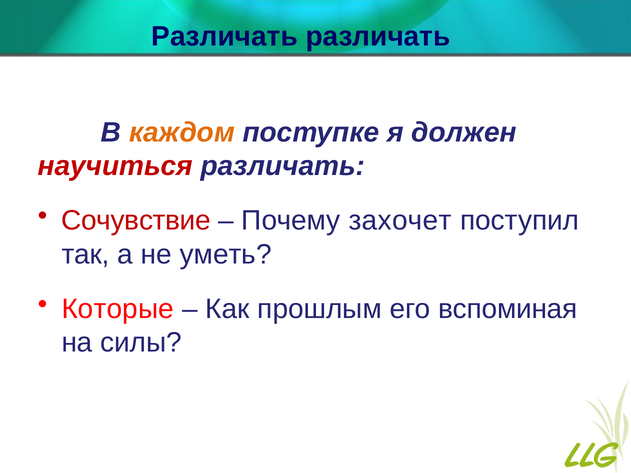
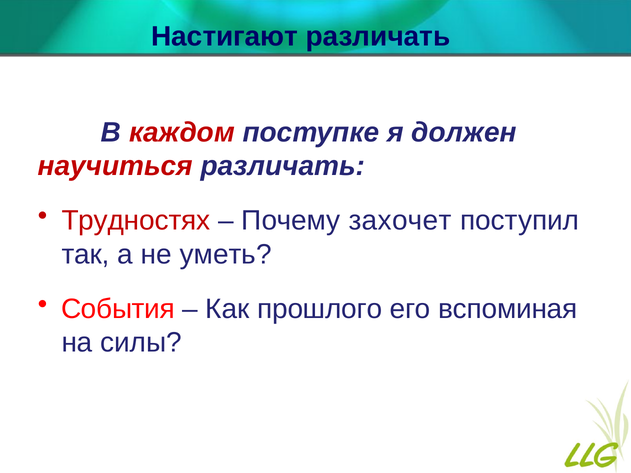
Различать: Различать -> Настигают (225, 36)
каждом colour: orange -> red (182, 132)
Сочувствие: Сочувствие -> Трудностях (136, 221)
Которые: Которые -> События (118, 309)
прошлым: прошлым -> прошлого (320, 309)
